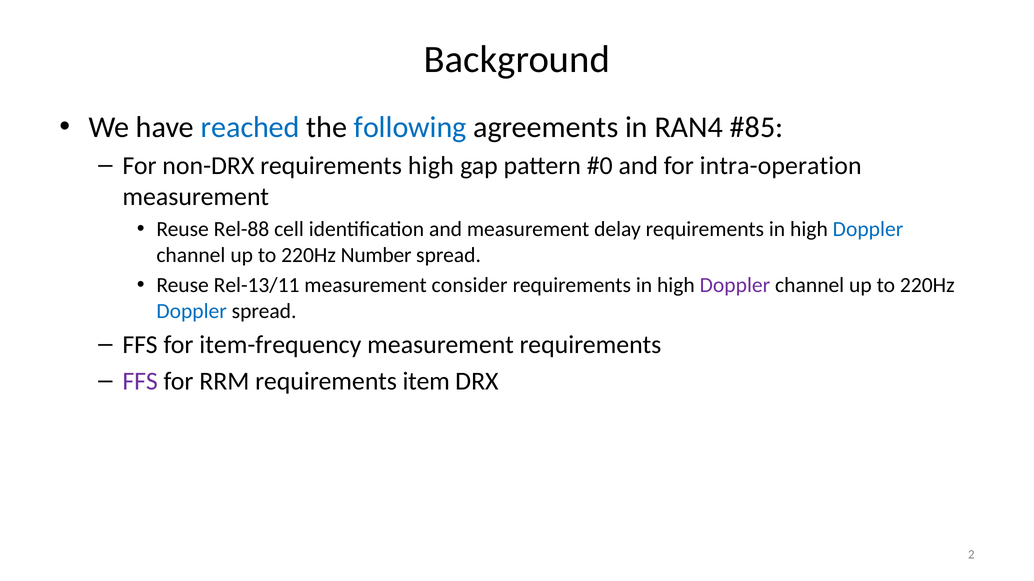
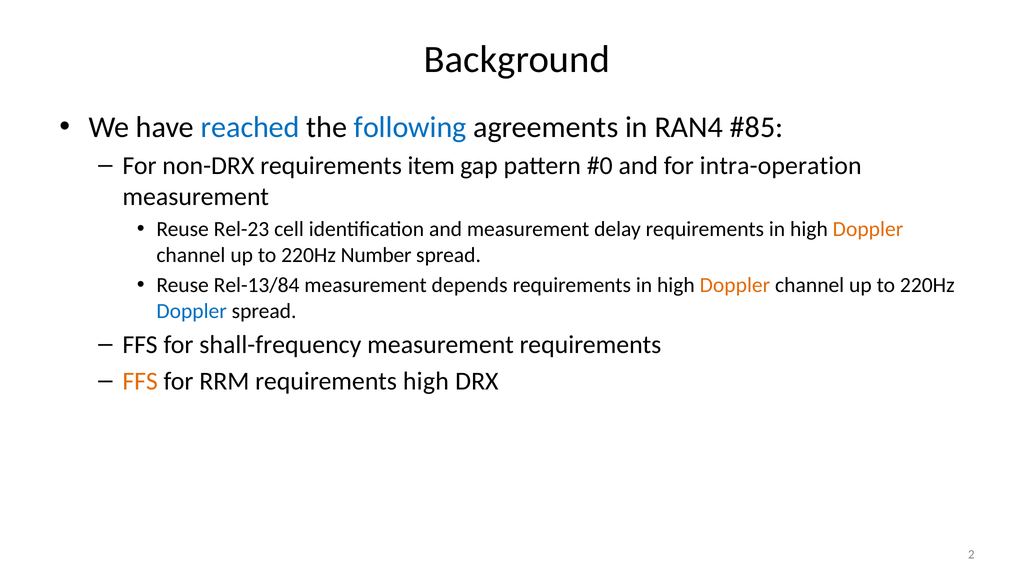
requirements high: high -> item (431, 166)
Rel-88: Rel-88 -> Rel-23 (241, 229)
Doppler colour: blue -> orange (868, 229)
Rel-13/11: Rel-13/11 -> Rel-13/84 (257, 285)
consider: consider -> depends (470, 285)
Doppler colour: purple -> orange (735, 285)
item-frequency: item-frequency -> shall-frequency (280, 345)
FFS colour: purple -> orange (140, 381)
requirements item: item -> high (426, 381)
